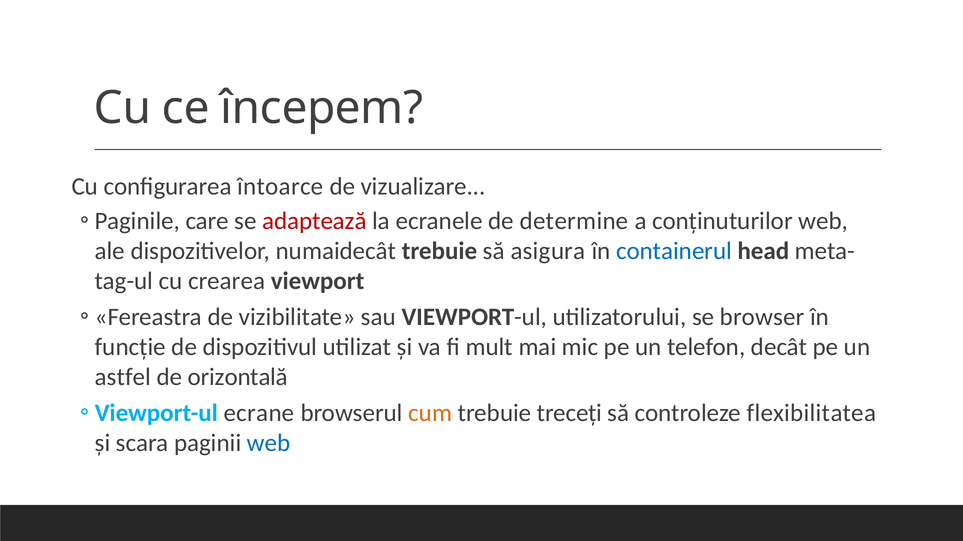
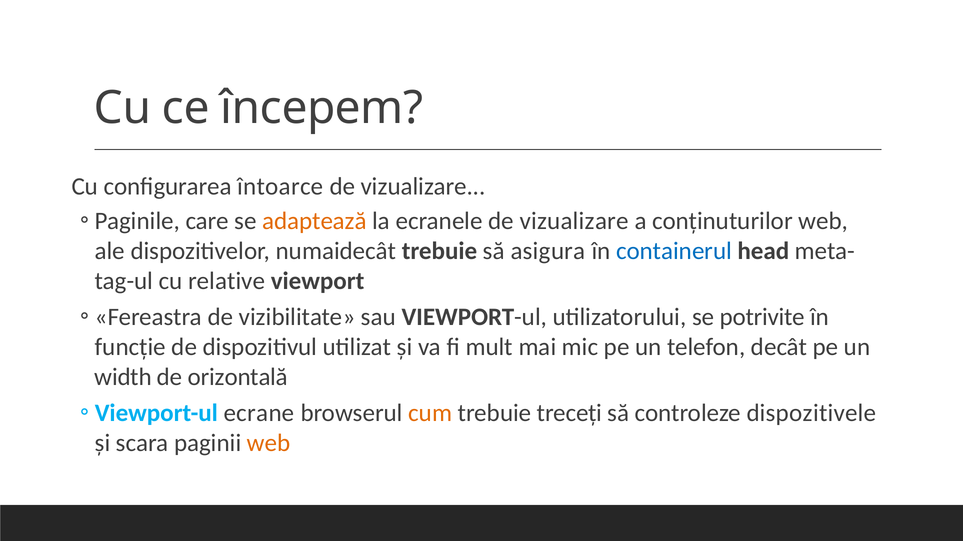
adaptează colour: red -> orange (315, 221)
ecranele de determine: determine -> vizualizare (574, 221)
crearea: crearea -> relative (227, 281)
browser: browser -> potrivite (762, 317)
astfel: astfel -> width (123, 377)
flexibilitatea: flexibilitatea -> dispozitivele (811, 414)
web colour: blue -> orange (269, 444)
